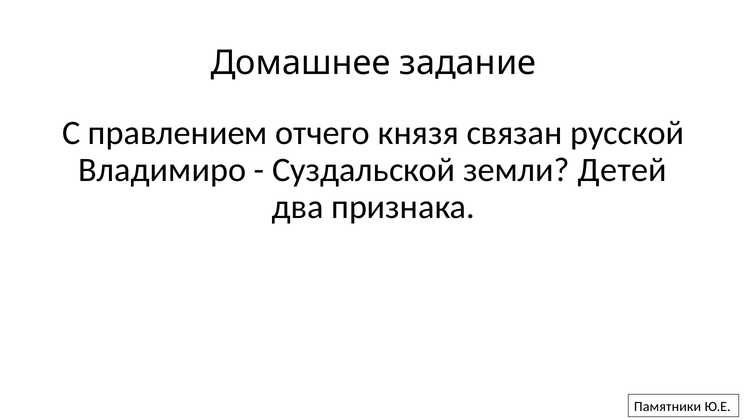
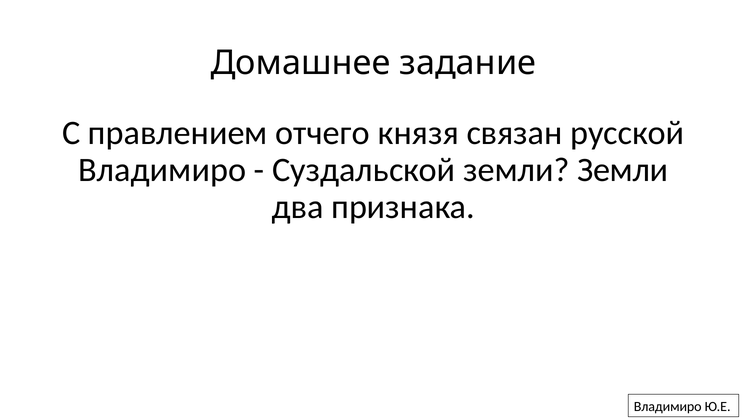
земли Детей: Детей -> Земли (623, 170)
Памятники: Памятники -> Владимиро (668, 407)
